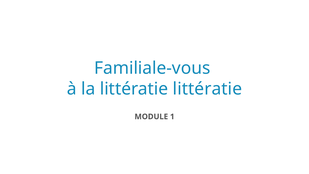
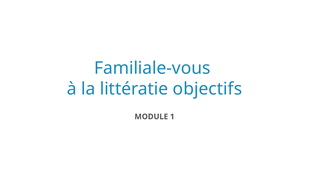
littératie littératie: littératie -> objectifs (207, 89)
